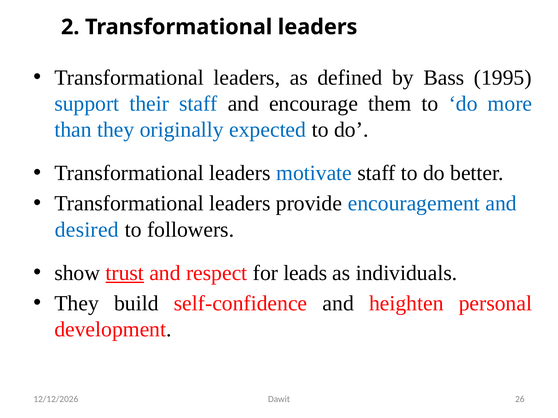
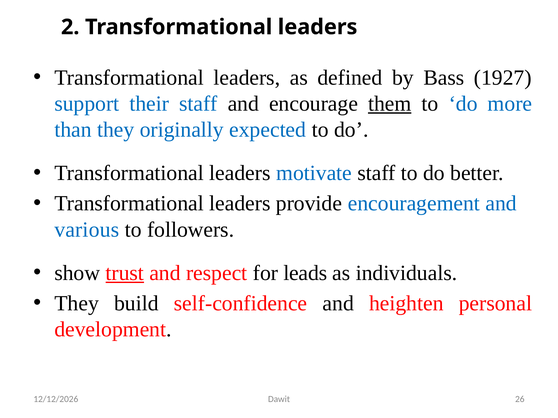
1995: 1995 -> 1927 (503, 78)
them underline: none -> present (390, 104)
desired: desired -> various (87, 230)
